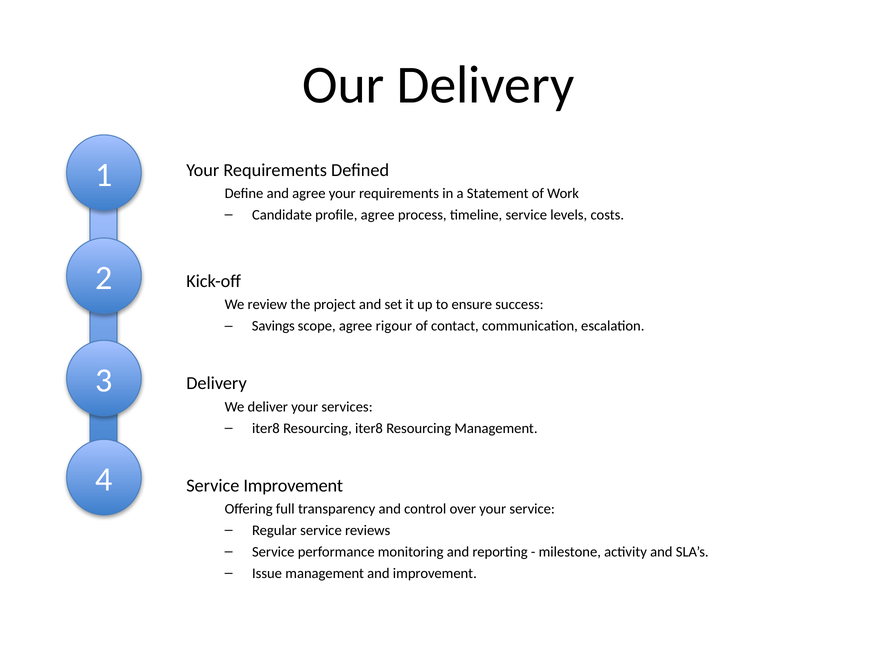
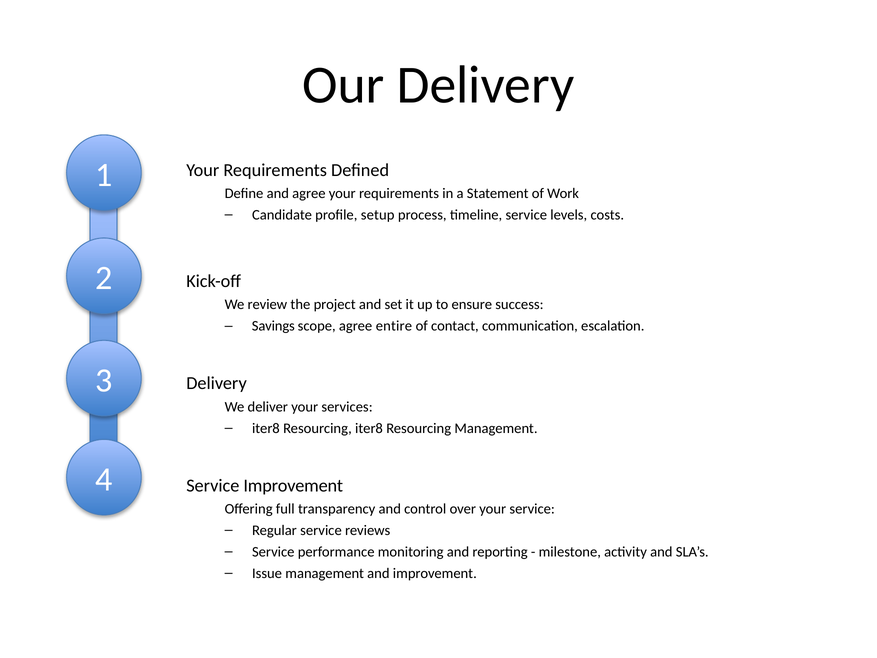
profile agree: agree -> setup (378, 215)
rigour: rigour -> entire (394, 326)
